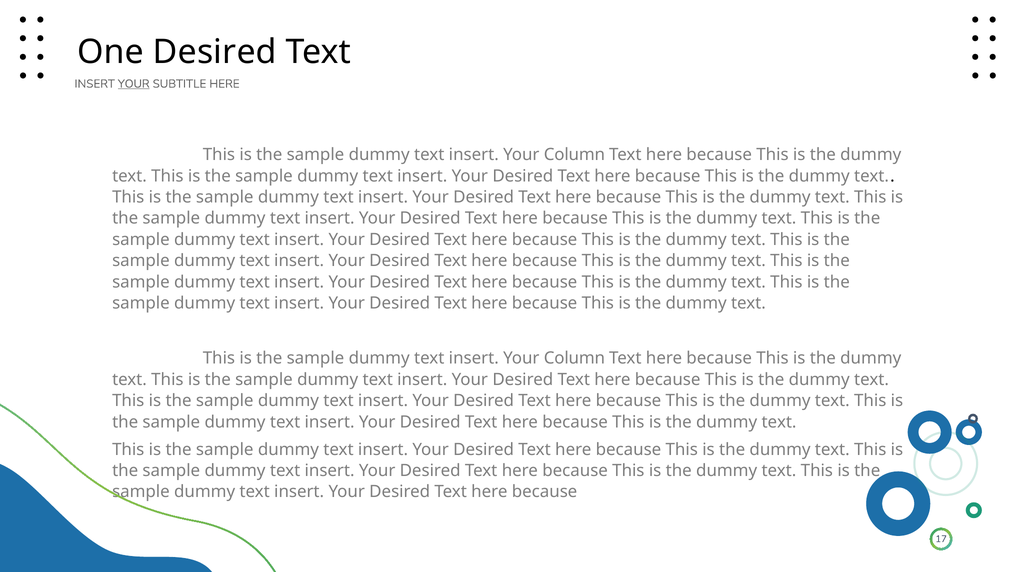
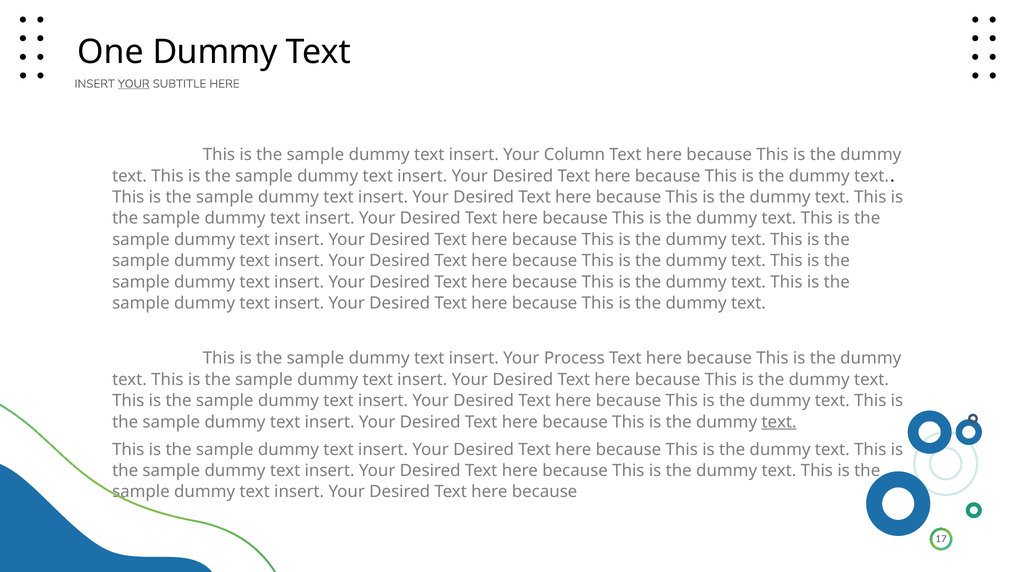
One Desired: Desired -> Dummy (215, 52)
Column: Column -> Process (574, 358)
text underline: none -> present (779, 422)
